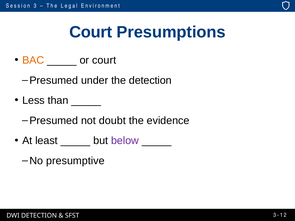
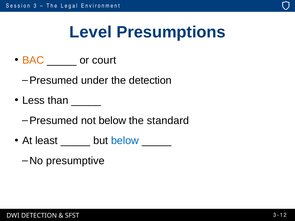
Court: Court -> Level (91, 32)
not doubt: doubt -> below (112, 121)
evidence: evidence -> standard (168, 121)
below colour: purple -> blue (125, 141)
